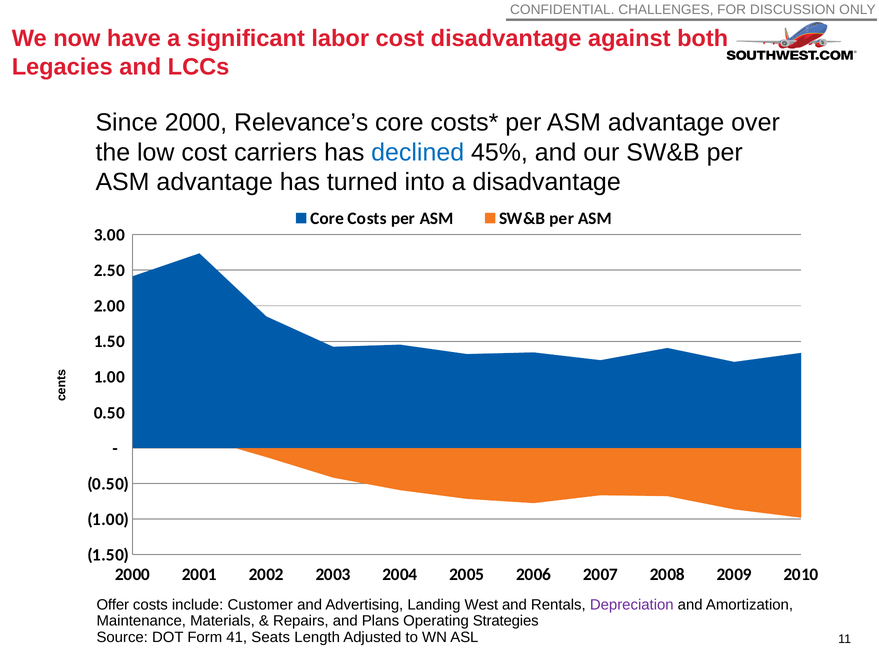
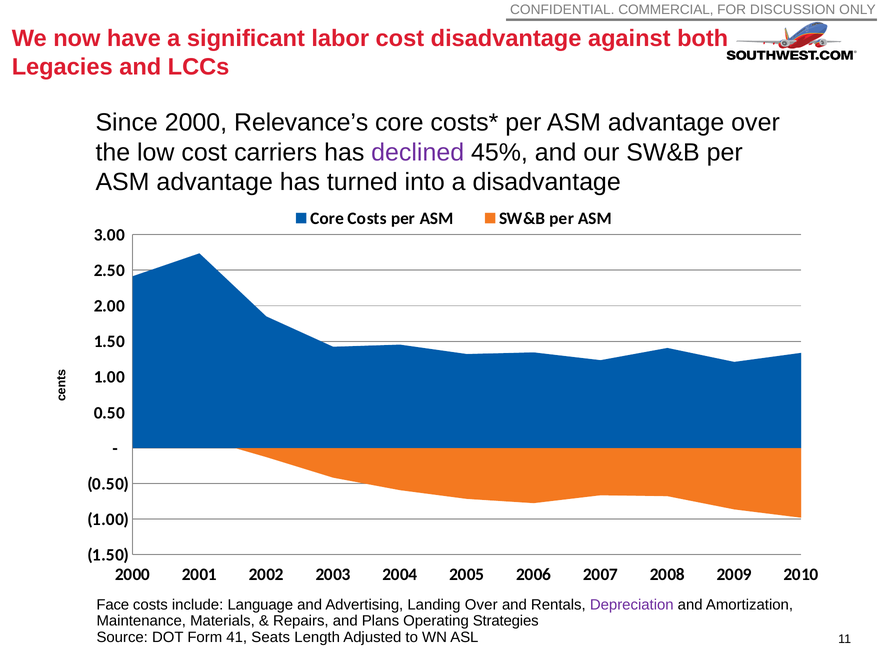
CHALLENGES: CHALLENGES -> COMMERCIAL (666, 10)
declined colour: blue -> purple (418, 152)
Offer: Offer -> Face (113, 605)
Customer: Customer -> Language (260, 605)
Landing West: West -> Over (481, 605)
